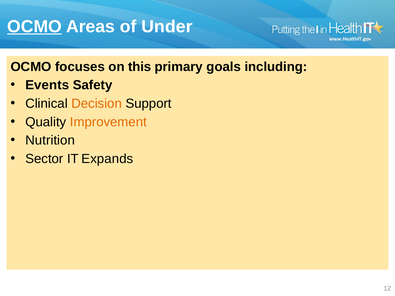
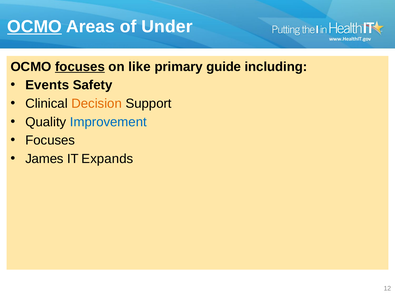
focuses underline: none -> present (80, 67)
this: this -> like (139, 67)
goals: goals -> guide (224, 67)
Improvement colour: orange -> blue (108, 122)
Nutrition: Nutrition -> Focuses (50, 140)
Sector: Sector -> James (44, 159)
